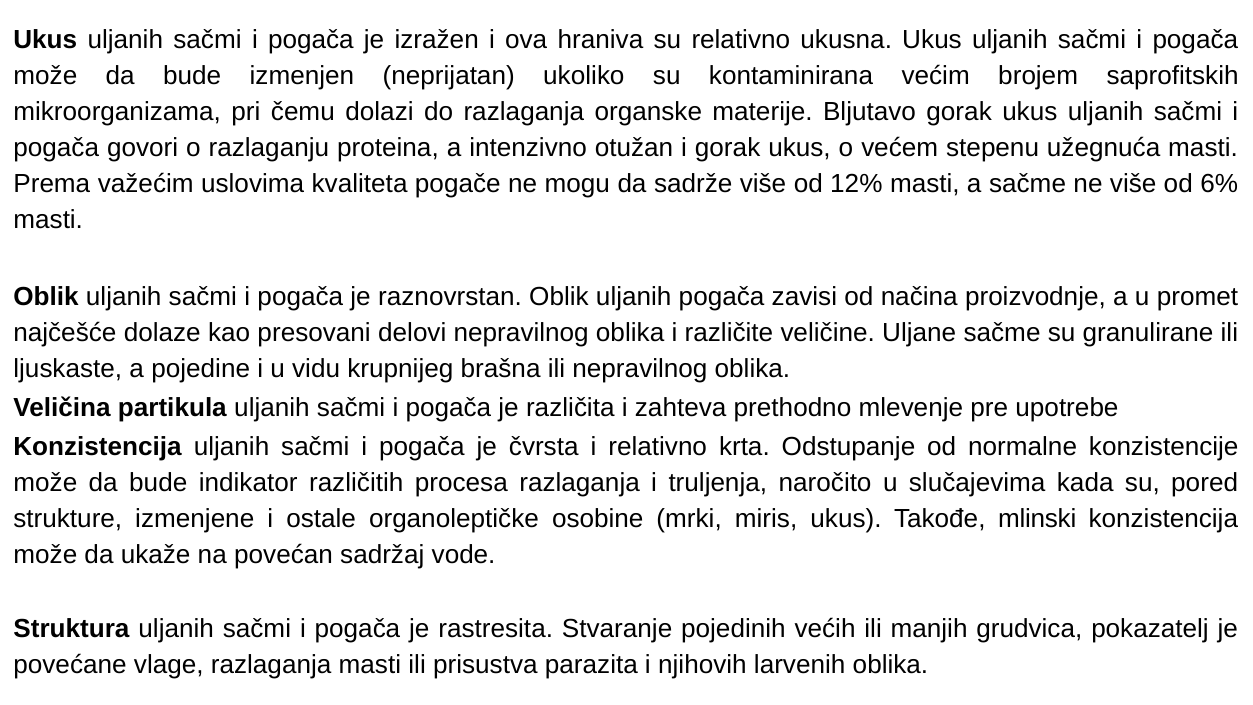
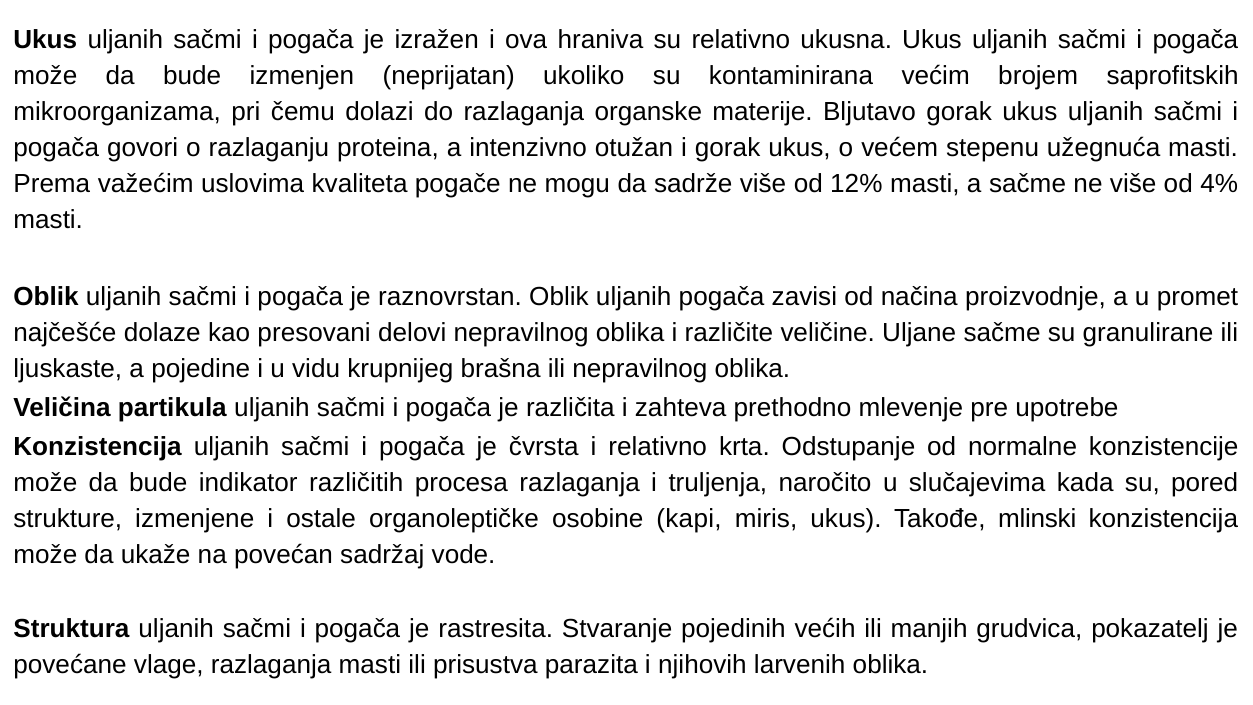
6%: 6% -> 4% (1219, 184)
mrki: mrki -> kapi (689, 518)
